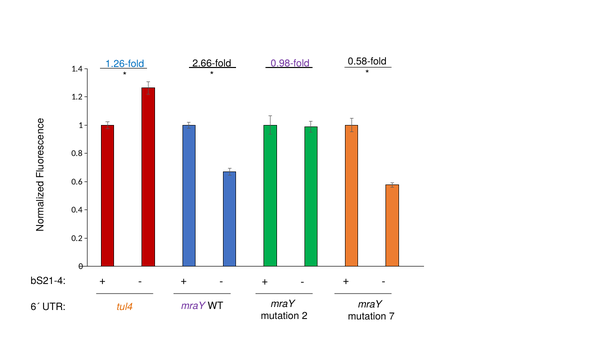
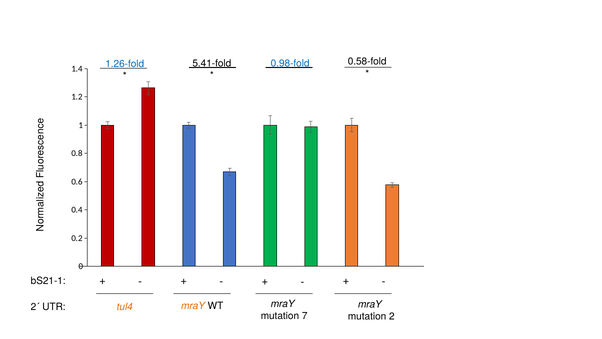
2.66-fold: 2.66-fold -> 5.41-fold (212, 63)
0.98-fold colour: purple -> blue (290, 63)
bS21-4: bS21-4 -> bS21-1 (48, 281)
mraY colour: purple -> orange (193, 306)
6´: 6´ -> 2´ (35, 307)
2: 2 -> 7 (305, 316)
7: 7 -> 2 (392, 316)
